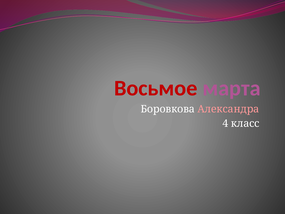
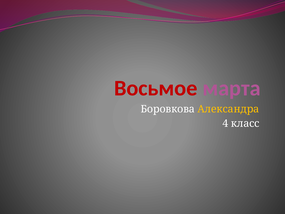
Александра colour: pink -> yellow (228, 109)
